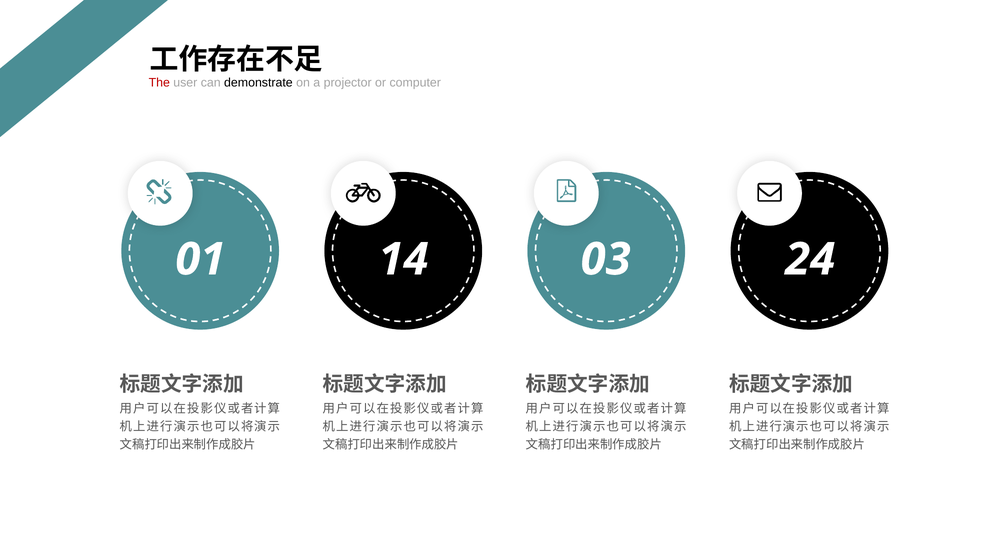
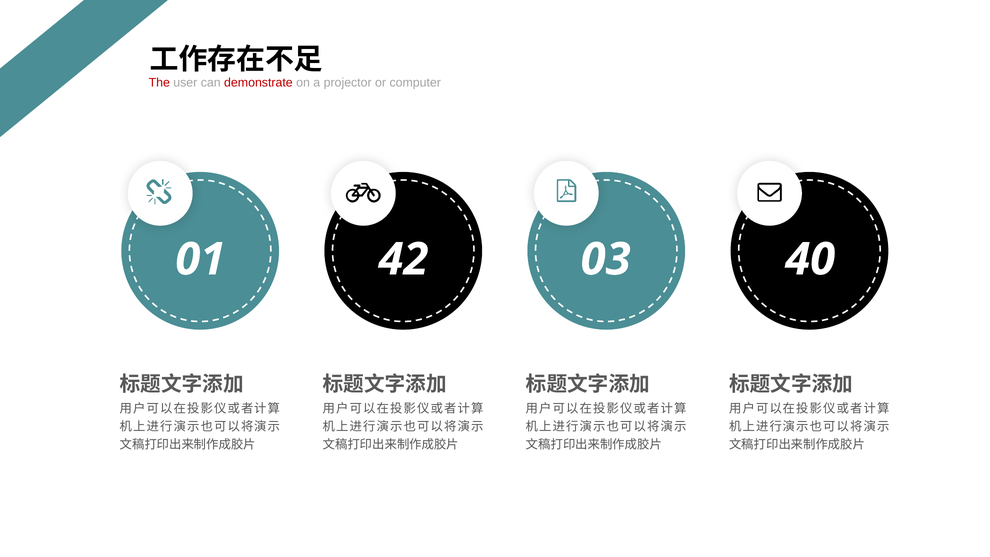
demonstrate colour: black -> red (258, 83)
14: 14 -> 42 (403, 259)
24: 24 -> 40 (810, 259)
